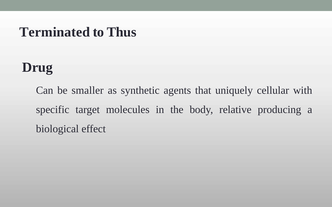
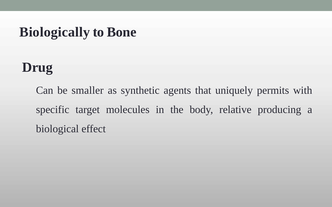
Terminated: Terminated -> Biologically (55, 32)
Thus: Thus -> Bone (122, 32)
cellular: cellular -> permits (273, 90)
